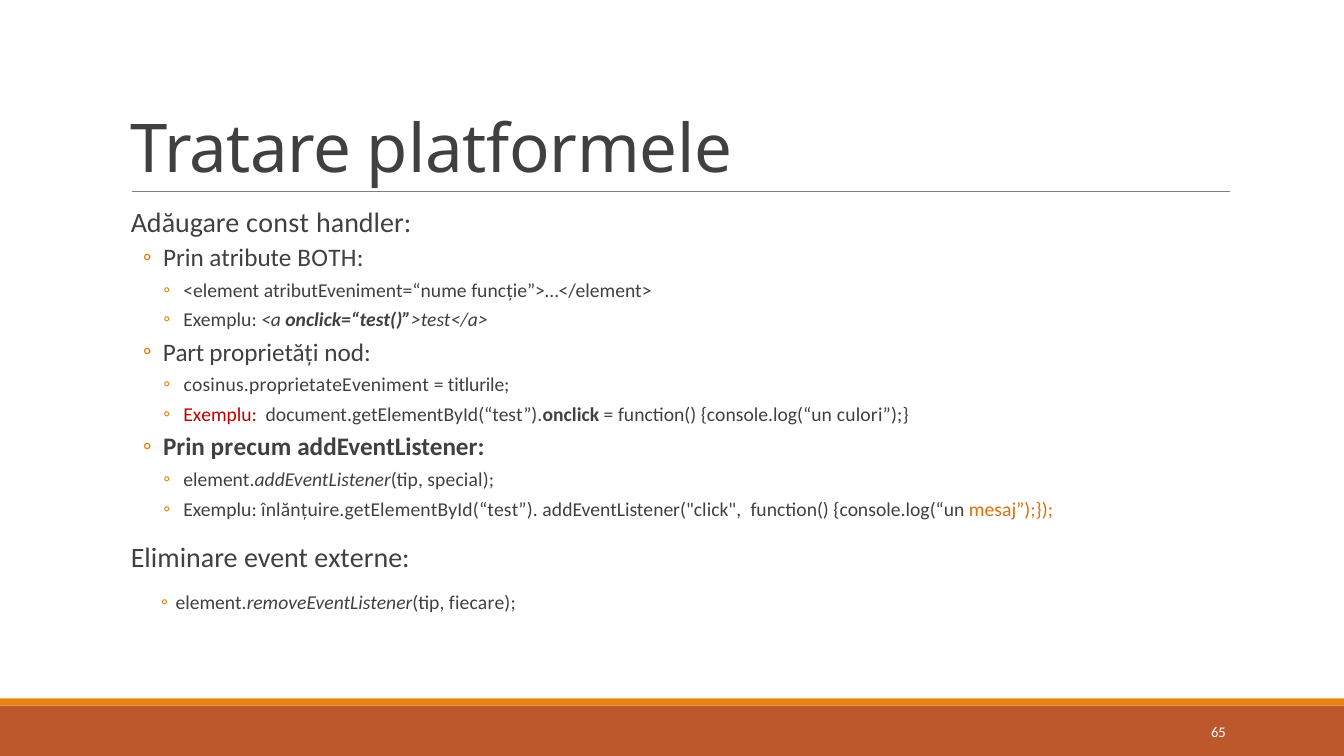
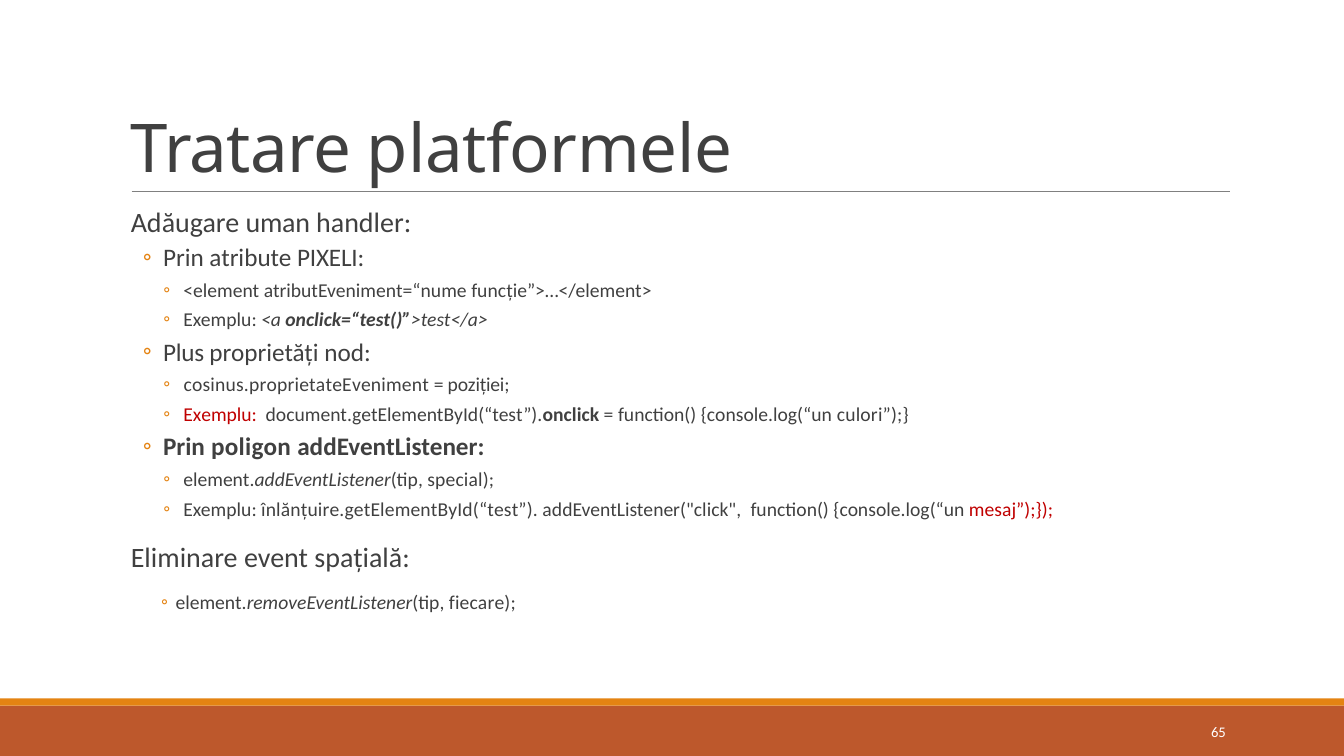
const: const -> uman (278, 224)
BOTH: BOTH -> PIXELI (331, 258)
Part: Part -> Plus (184, 353)
titlurile: titlurile -> poziției (479, 385)
precum: precum -> poligon (251, 448)
mesaj colour: orange -> red (1011, 510)
externe: externe -> spațială (362, 558)
